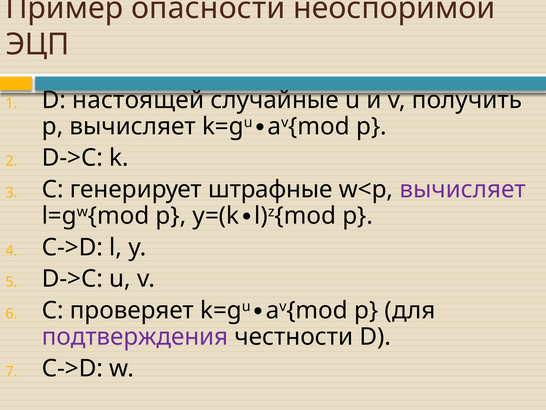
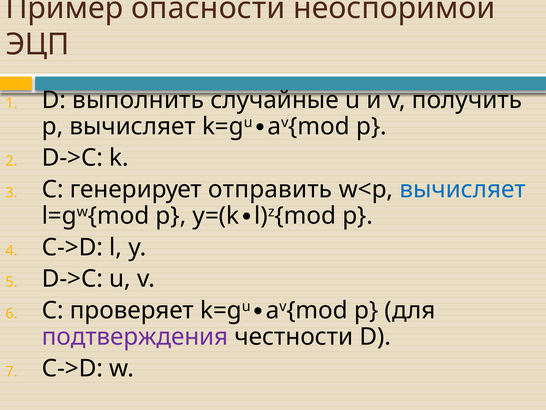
настоящей: настоящей -> выполнить (138, 100)
штрафные: штрафные -> отправить (270, 189)
вычисляет colour: purple -> blue (463, 189)
